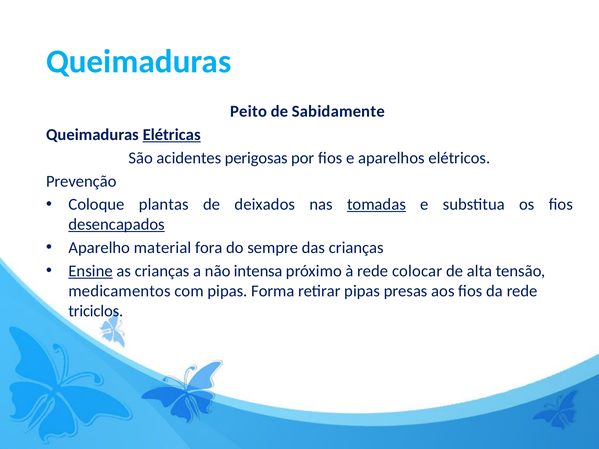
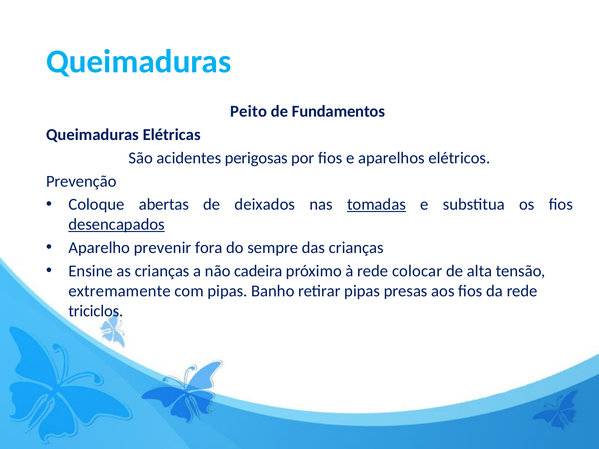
Sabidamente: Sabidamente -> Fundamentos (338, 111)
Elétricas underline: present -> none (172, 135)
plantas: plantas -> abertas (164, 205)
material: material -> prevenir (163, 248)
Ensine underline: present -> none (91, 271)
intensa: intensa -> cadeira (258, 271)
medicamentos: medicamentos -> extremamente (120, 291)
Forma: Forma -> Banho (273, 291)
